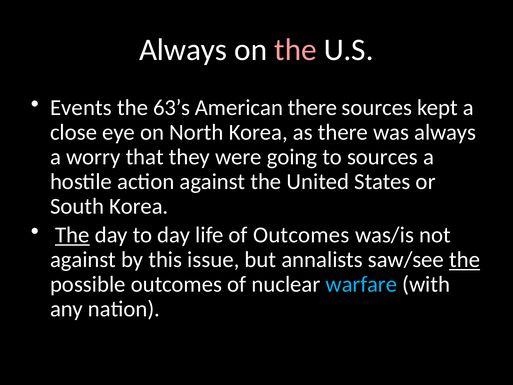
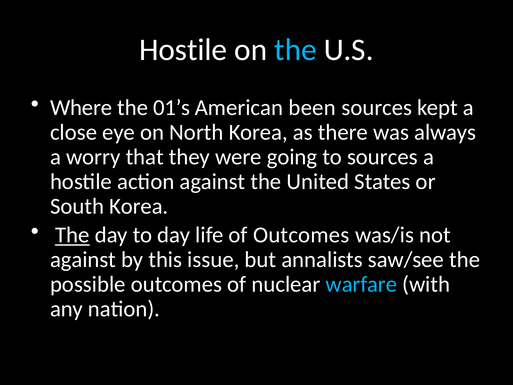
Always: Always -> Hostile (183, 50)
the colour: pink -> light blue (295, 50)
Events: Events -> Where (81, 108)
63’s: 63’s -> 01’s (172, 108)
American there: there -> been (312, 108)
the underline: present -> none (465, 260)
